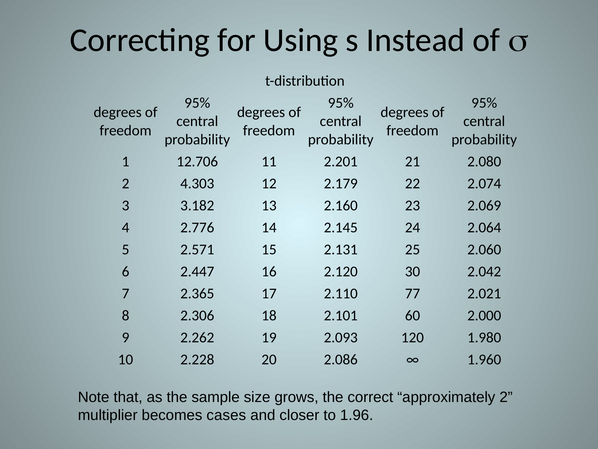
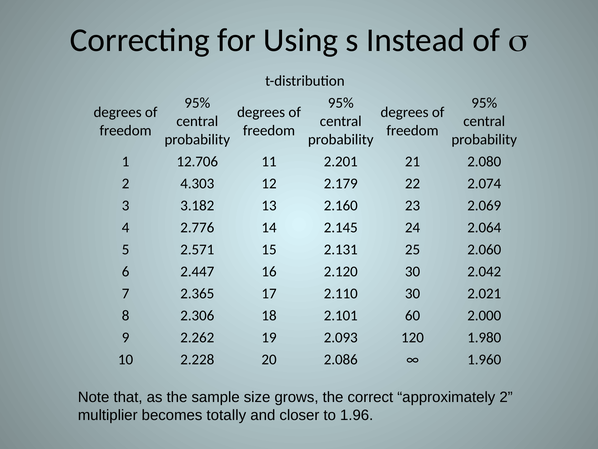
2.110 77: 77 -> 30 (413, 293)
cases: cases -> totally (226, 415)
